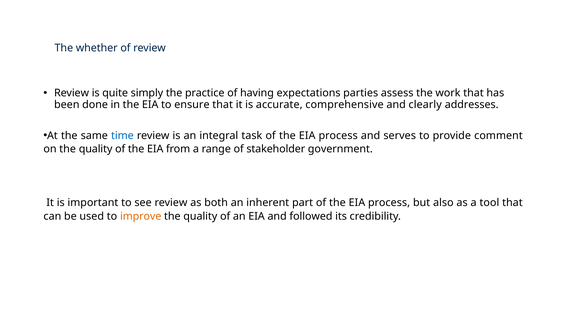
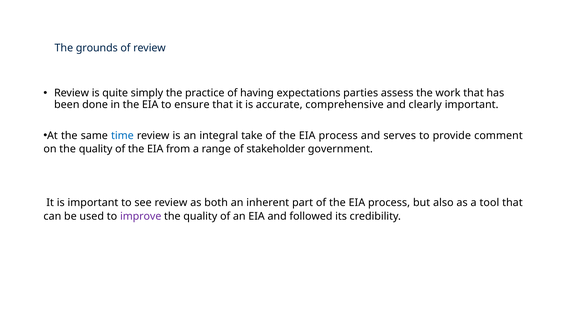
whether: whether -> grounds (97, 48)
clearly addresses: addresses -> important (472, 105)
task: task -> take (252, 136)
improve colour: orange -> purple (141, 217)
